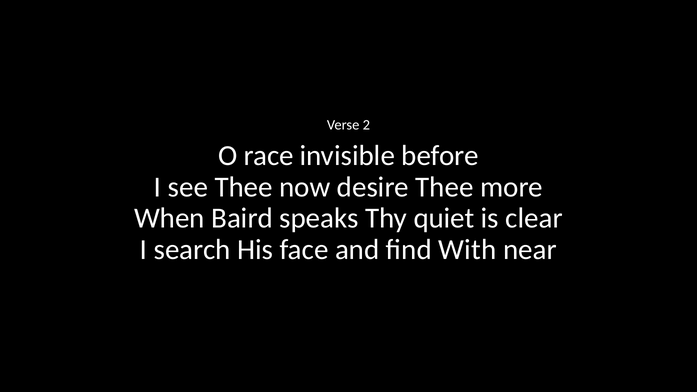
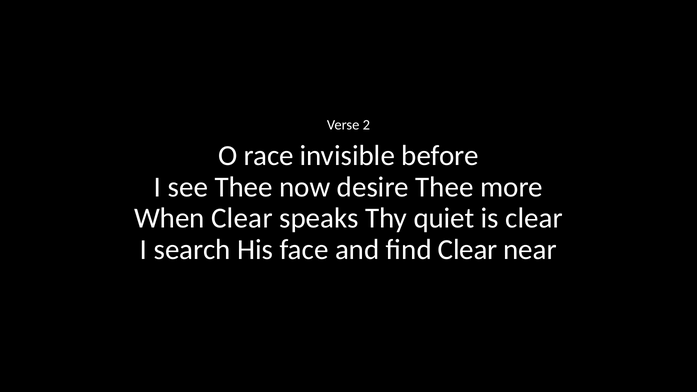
When Baird: Baird -> Clear (242, 218)
find With: With -> Clear (468, 250)
